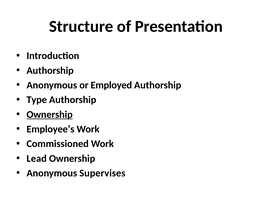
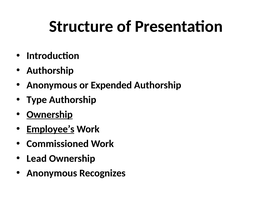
Employed: Employed -> Expended (111, 85)
Employee’s underline: none -> present (50, 129)
Supervises: Supervises -> Recognizes (102, 173)
